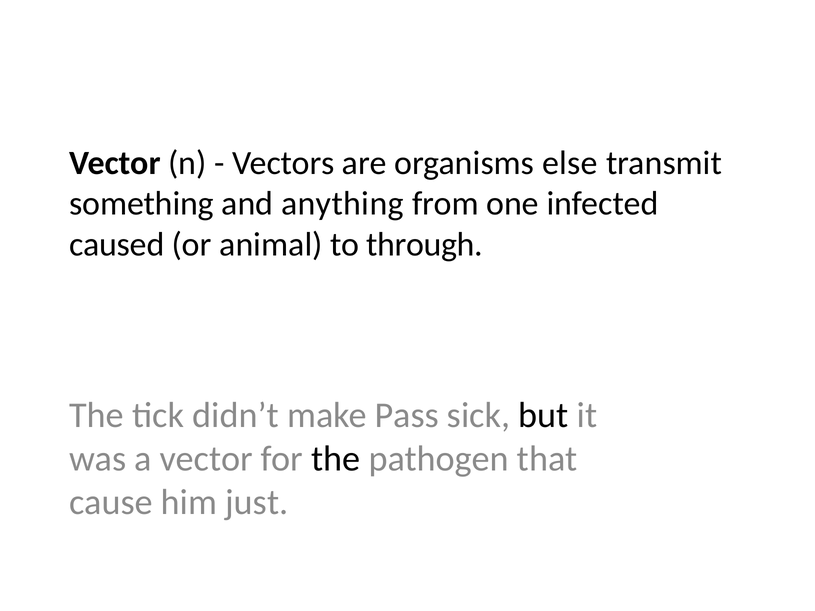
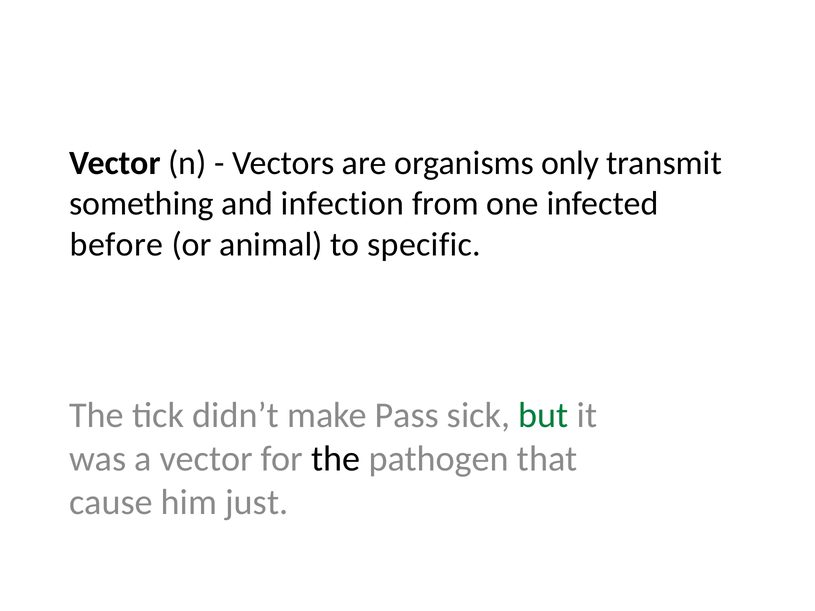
else: else -> only (570, 163)
anything: anything -> infection (343, 204)
caused: caused -> before (117, 244)
through: through -> specific (424, 244)
but colour: black -> green (543, 415)
